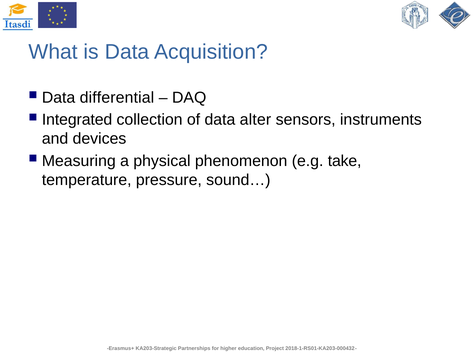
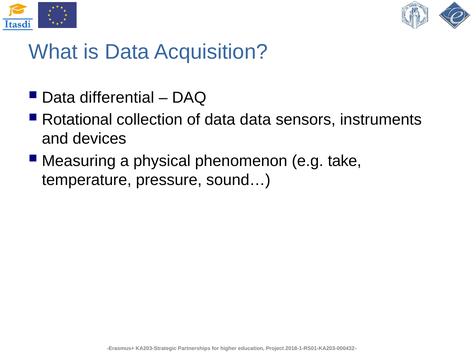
Integrated: Integrated -> Rotational (77, 120)
data alter: alter -> data (255, 120)
